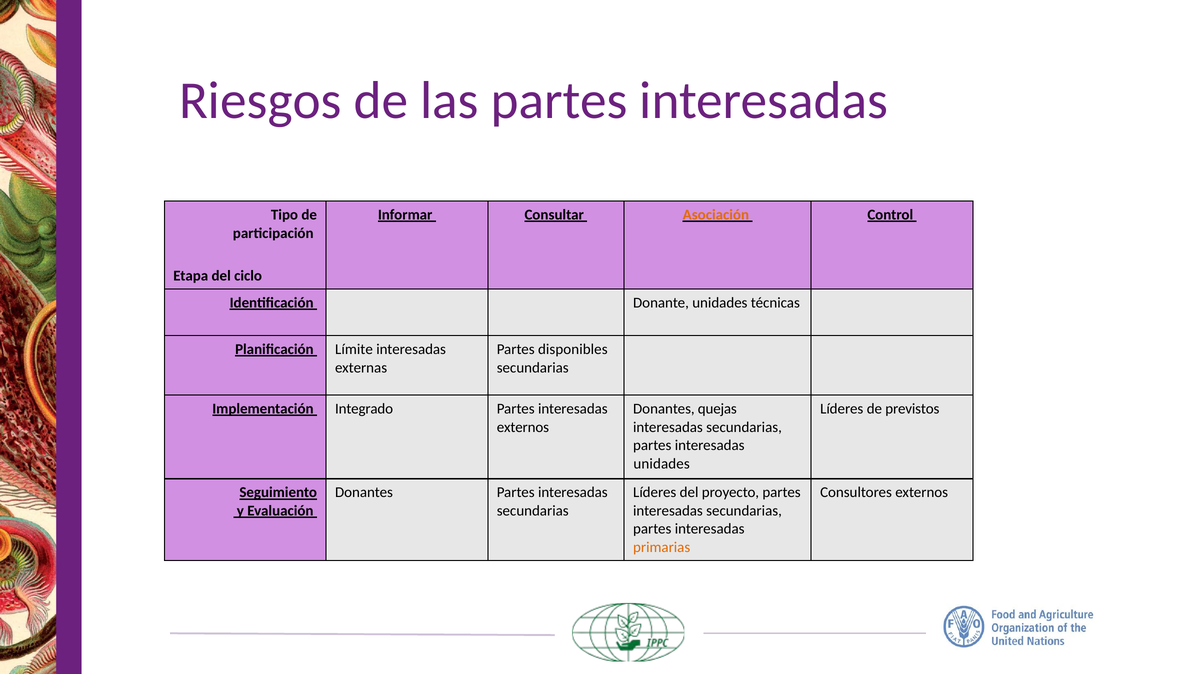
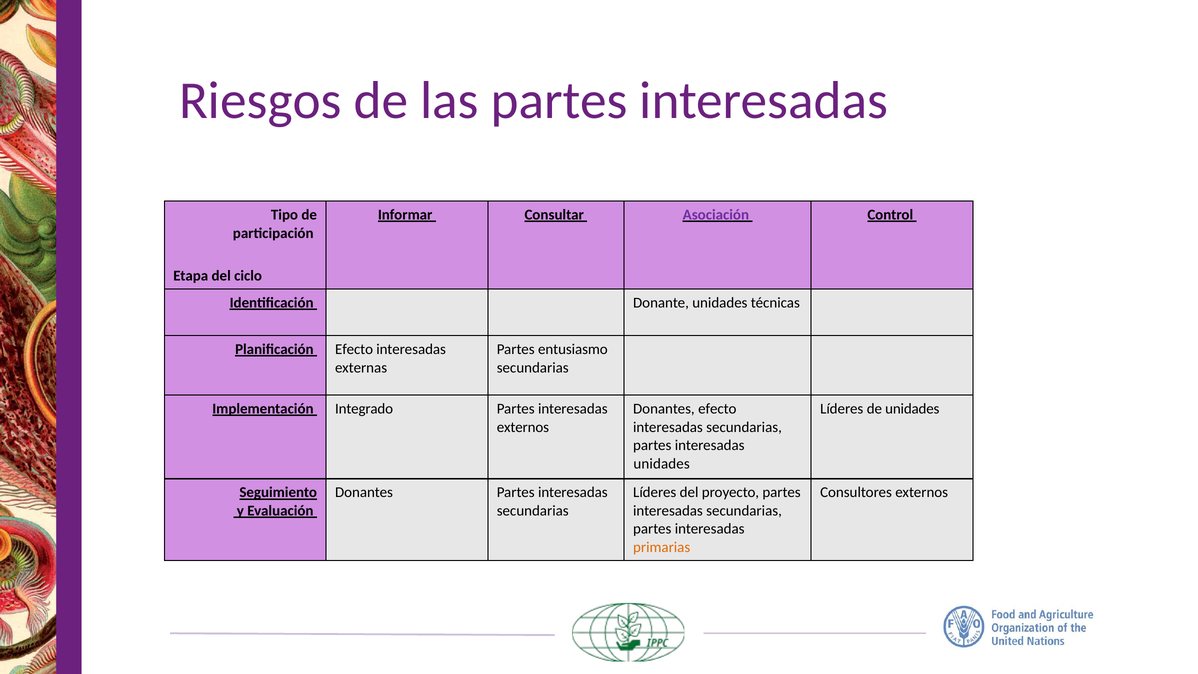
Asociación colour: orange -> purple (716, 215)
Planificación Límite: Límite -> Efecto (354, 349)
disponibles: disponibles -> entusiasmo (573, 349)
Donantes quejas: quejas -> efecto (717, 409)
de previstos: previstos -> unidades (912, 409)
